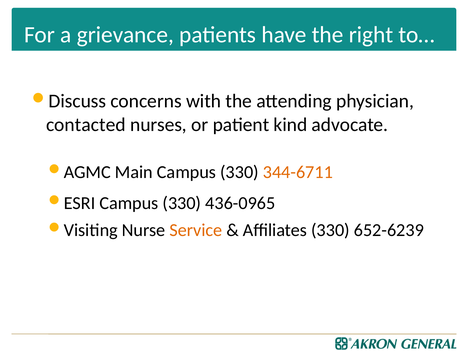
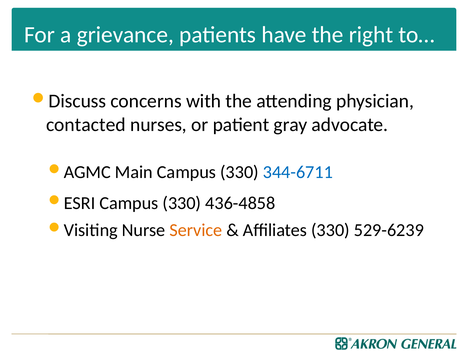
kind: kind -> gray (291, 125)
344-6711 colour: orange -> blue (298, 172)
436-0965: 436-0965 -> 436-4858 (240, 203)
652-6239: 652-6239 -> 529-6239 (389, 230)
